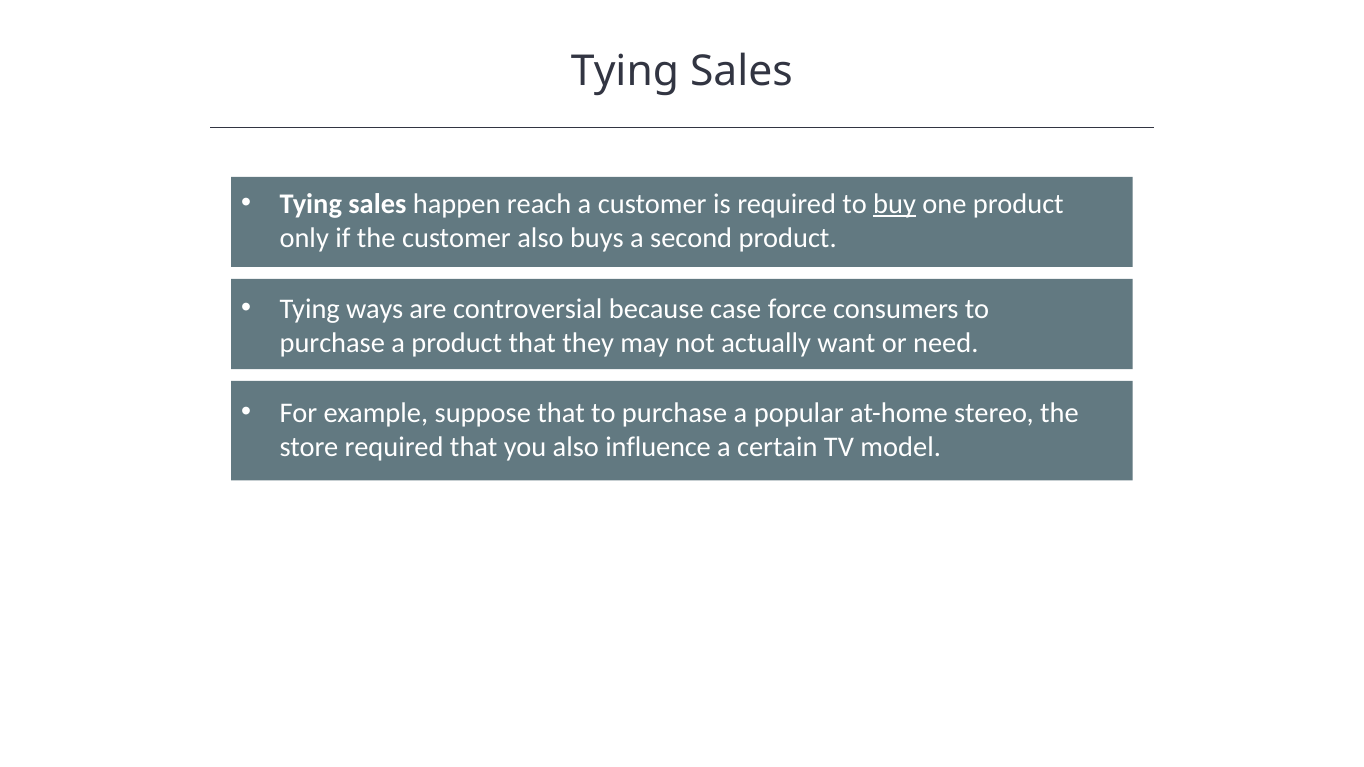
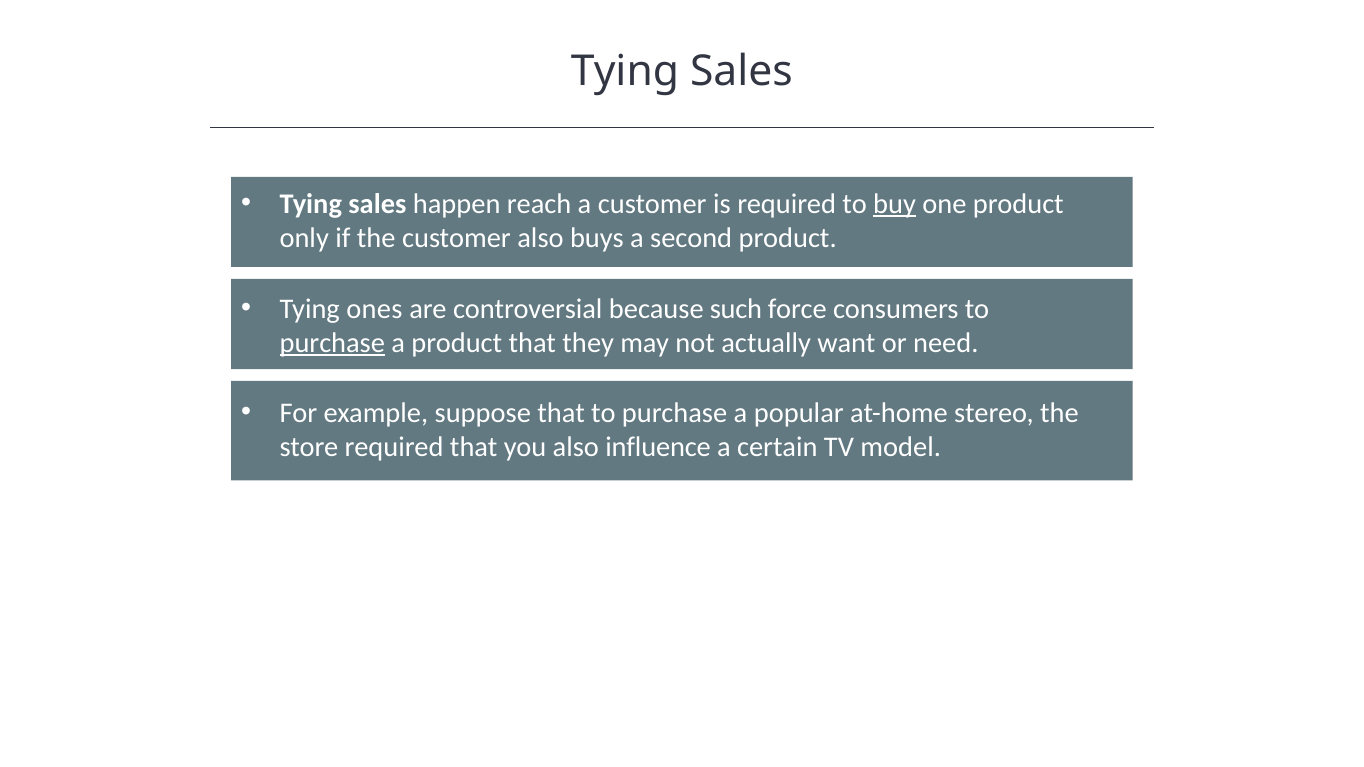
ways: ways -> ones (374, 309)
case: case -> such (736, 309)
purchase underline: none -> present (332, 343)
